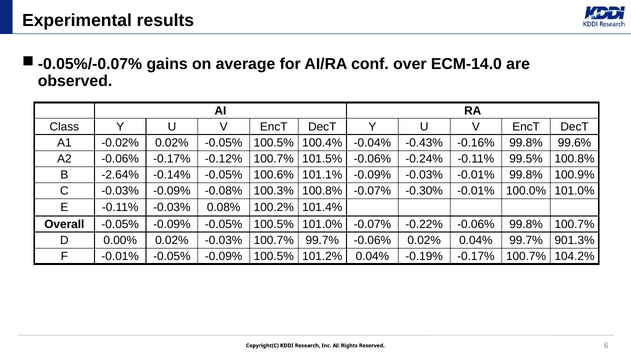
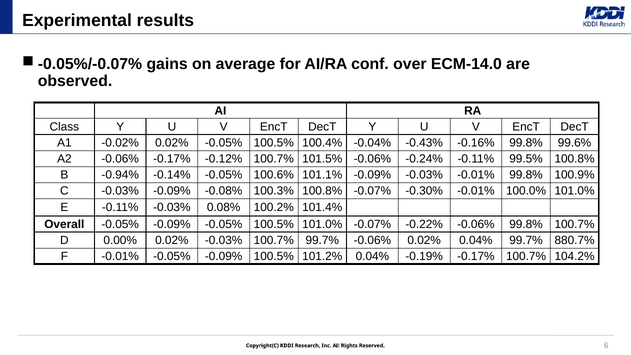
-2.64%: -2.64% -> -0.94% (120, 175)
901.3%: 901.3% -> 880.7% (575, 240)
